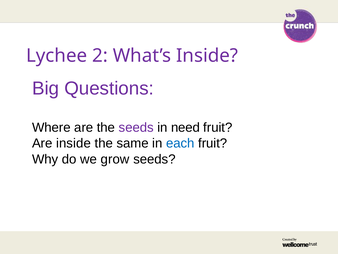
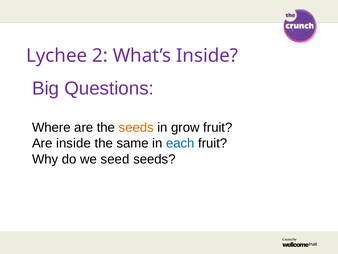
seeds colour: purple -> orange (136, 127)
need: need -> grow (185, 127)
grow: grow -> seed (115, 159)
